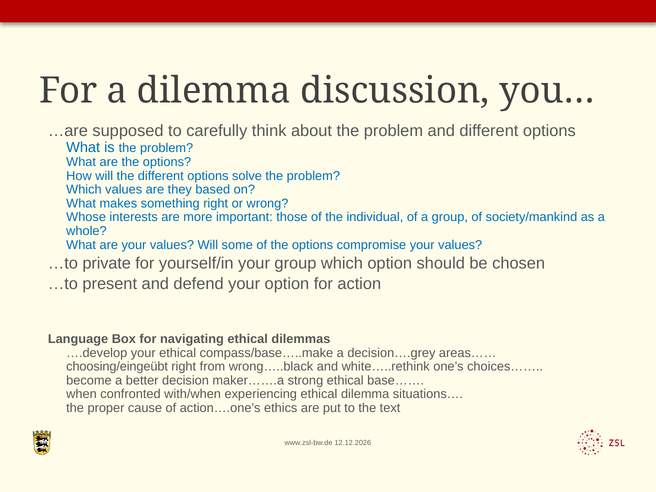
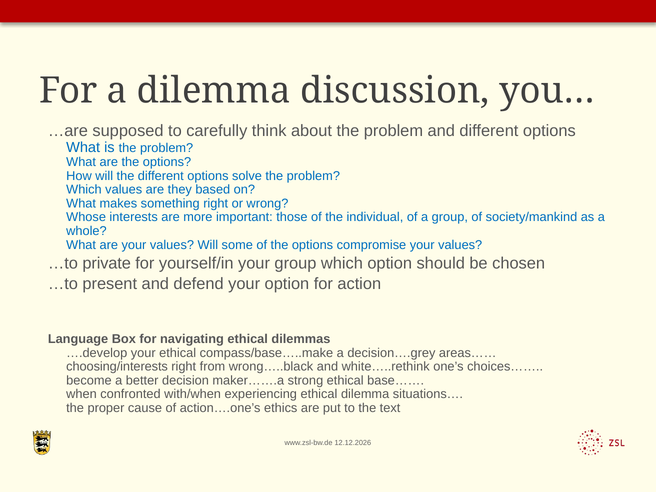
choosing/eingeübt: choosing/eingeübt -> choosing/interests (117, 367)
